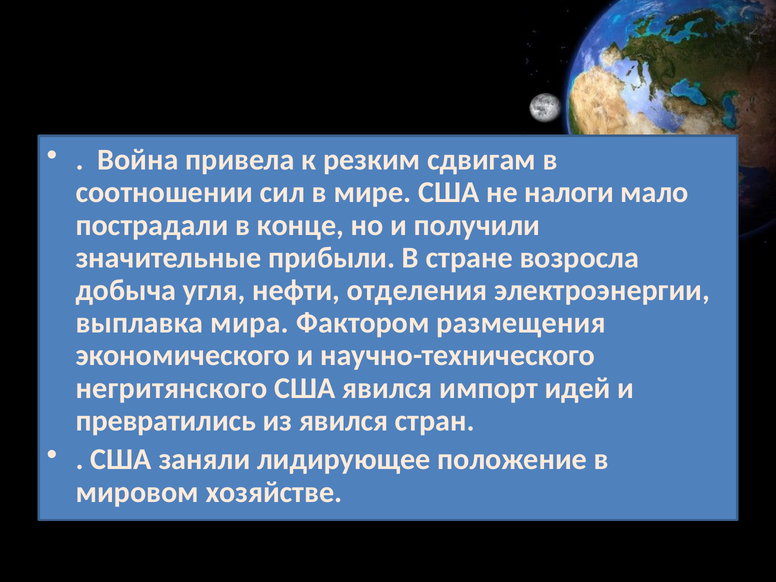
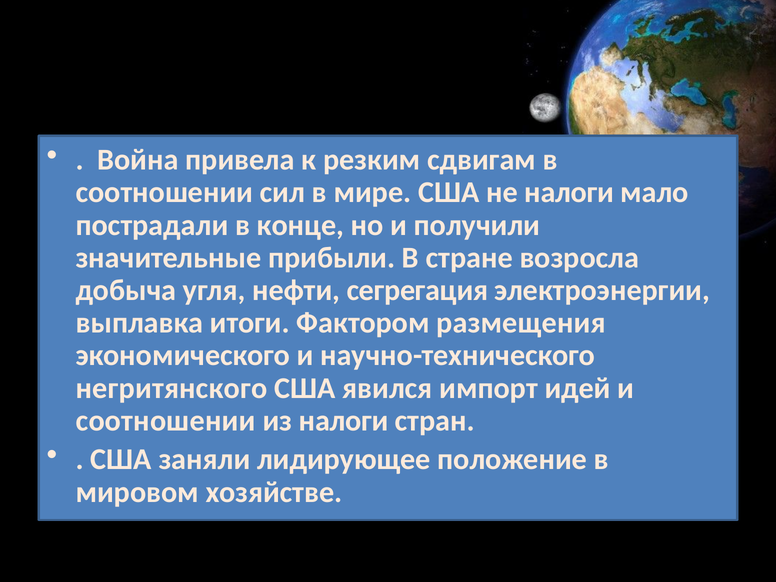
отделения: отделения -> сегрегация (417, 290)
мира: мира -> итоги (250, 323)
превратились: превратились -> соотношении (166, 421)
из явился: явился -> налоги (344, 421)
